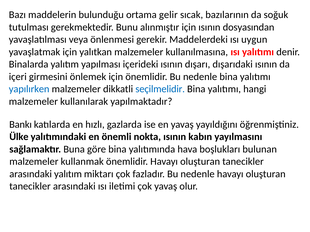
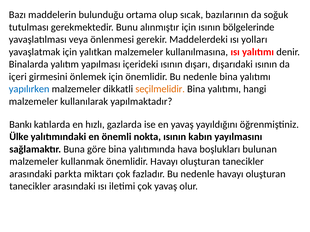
gelir: gelir -> olup (168, 15)
dosyasından: dosyasından -> bölgelerinde (249, 27)
uygun: uygun -> yolları (254, 40)
seçilmelidir colour: blue -> orange (160, 89)
arasındaki yalıtım: yalıtım -> parkta (68, 174)
